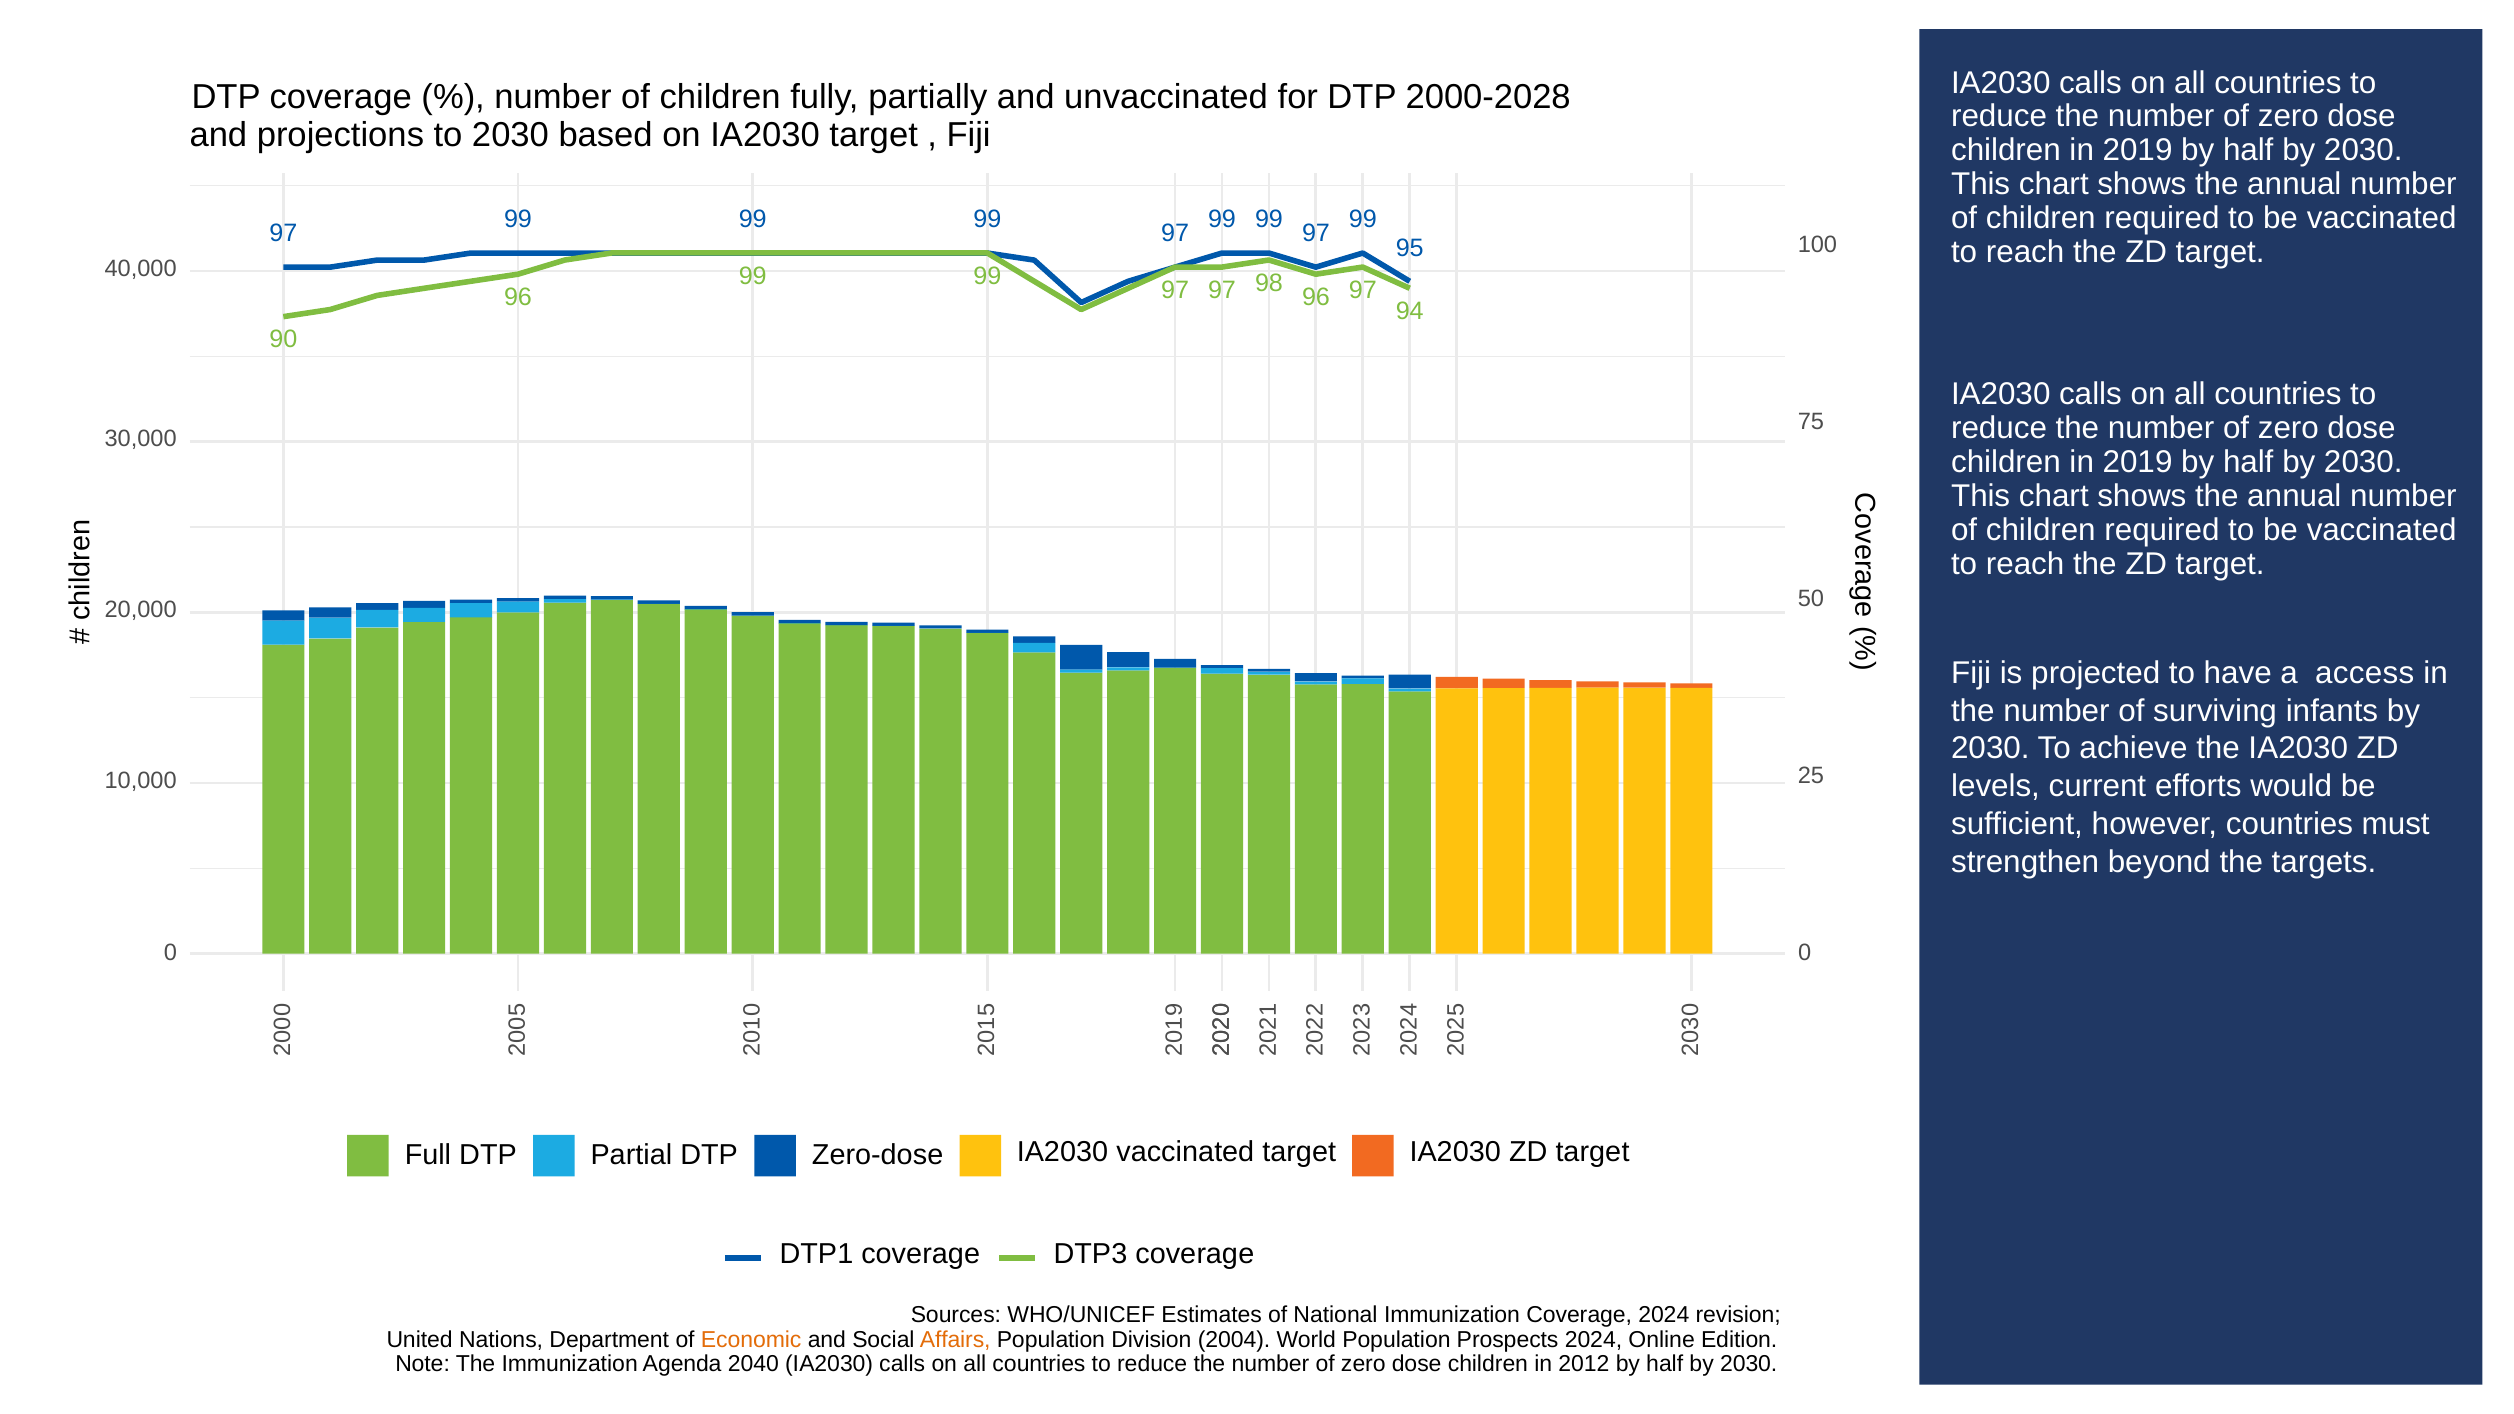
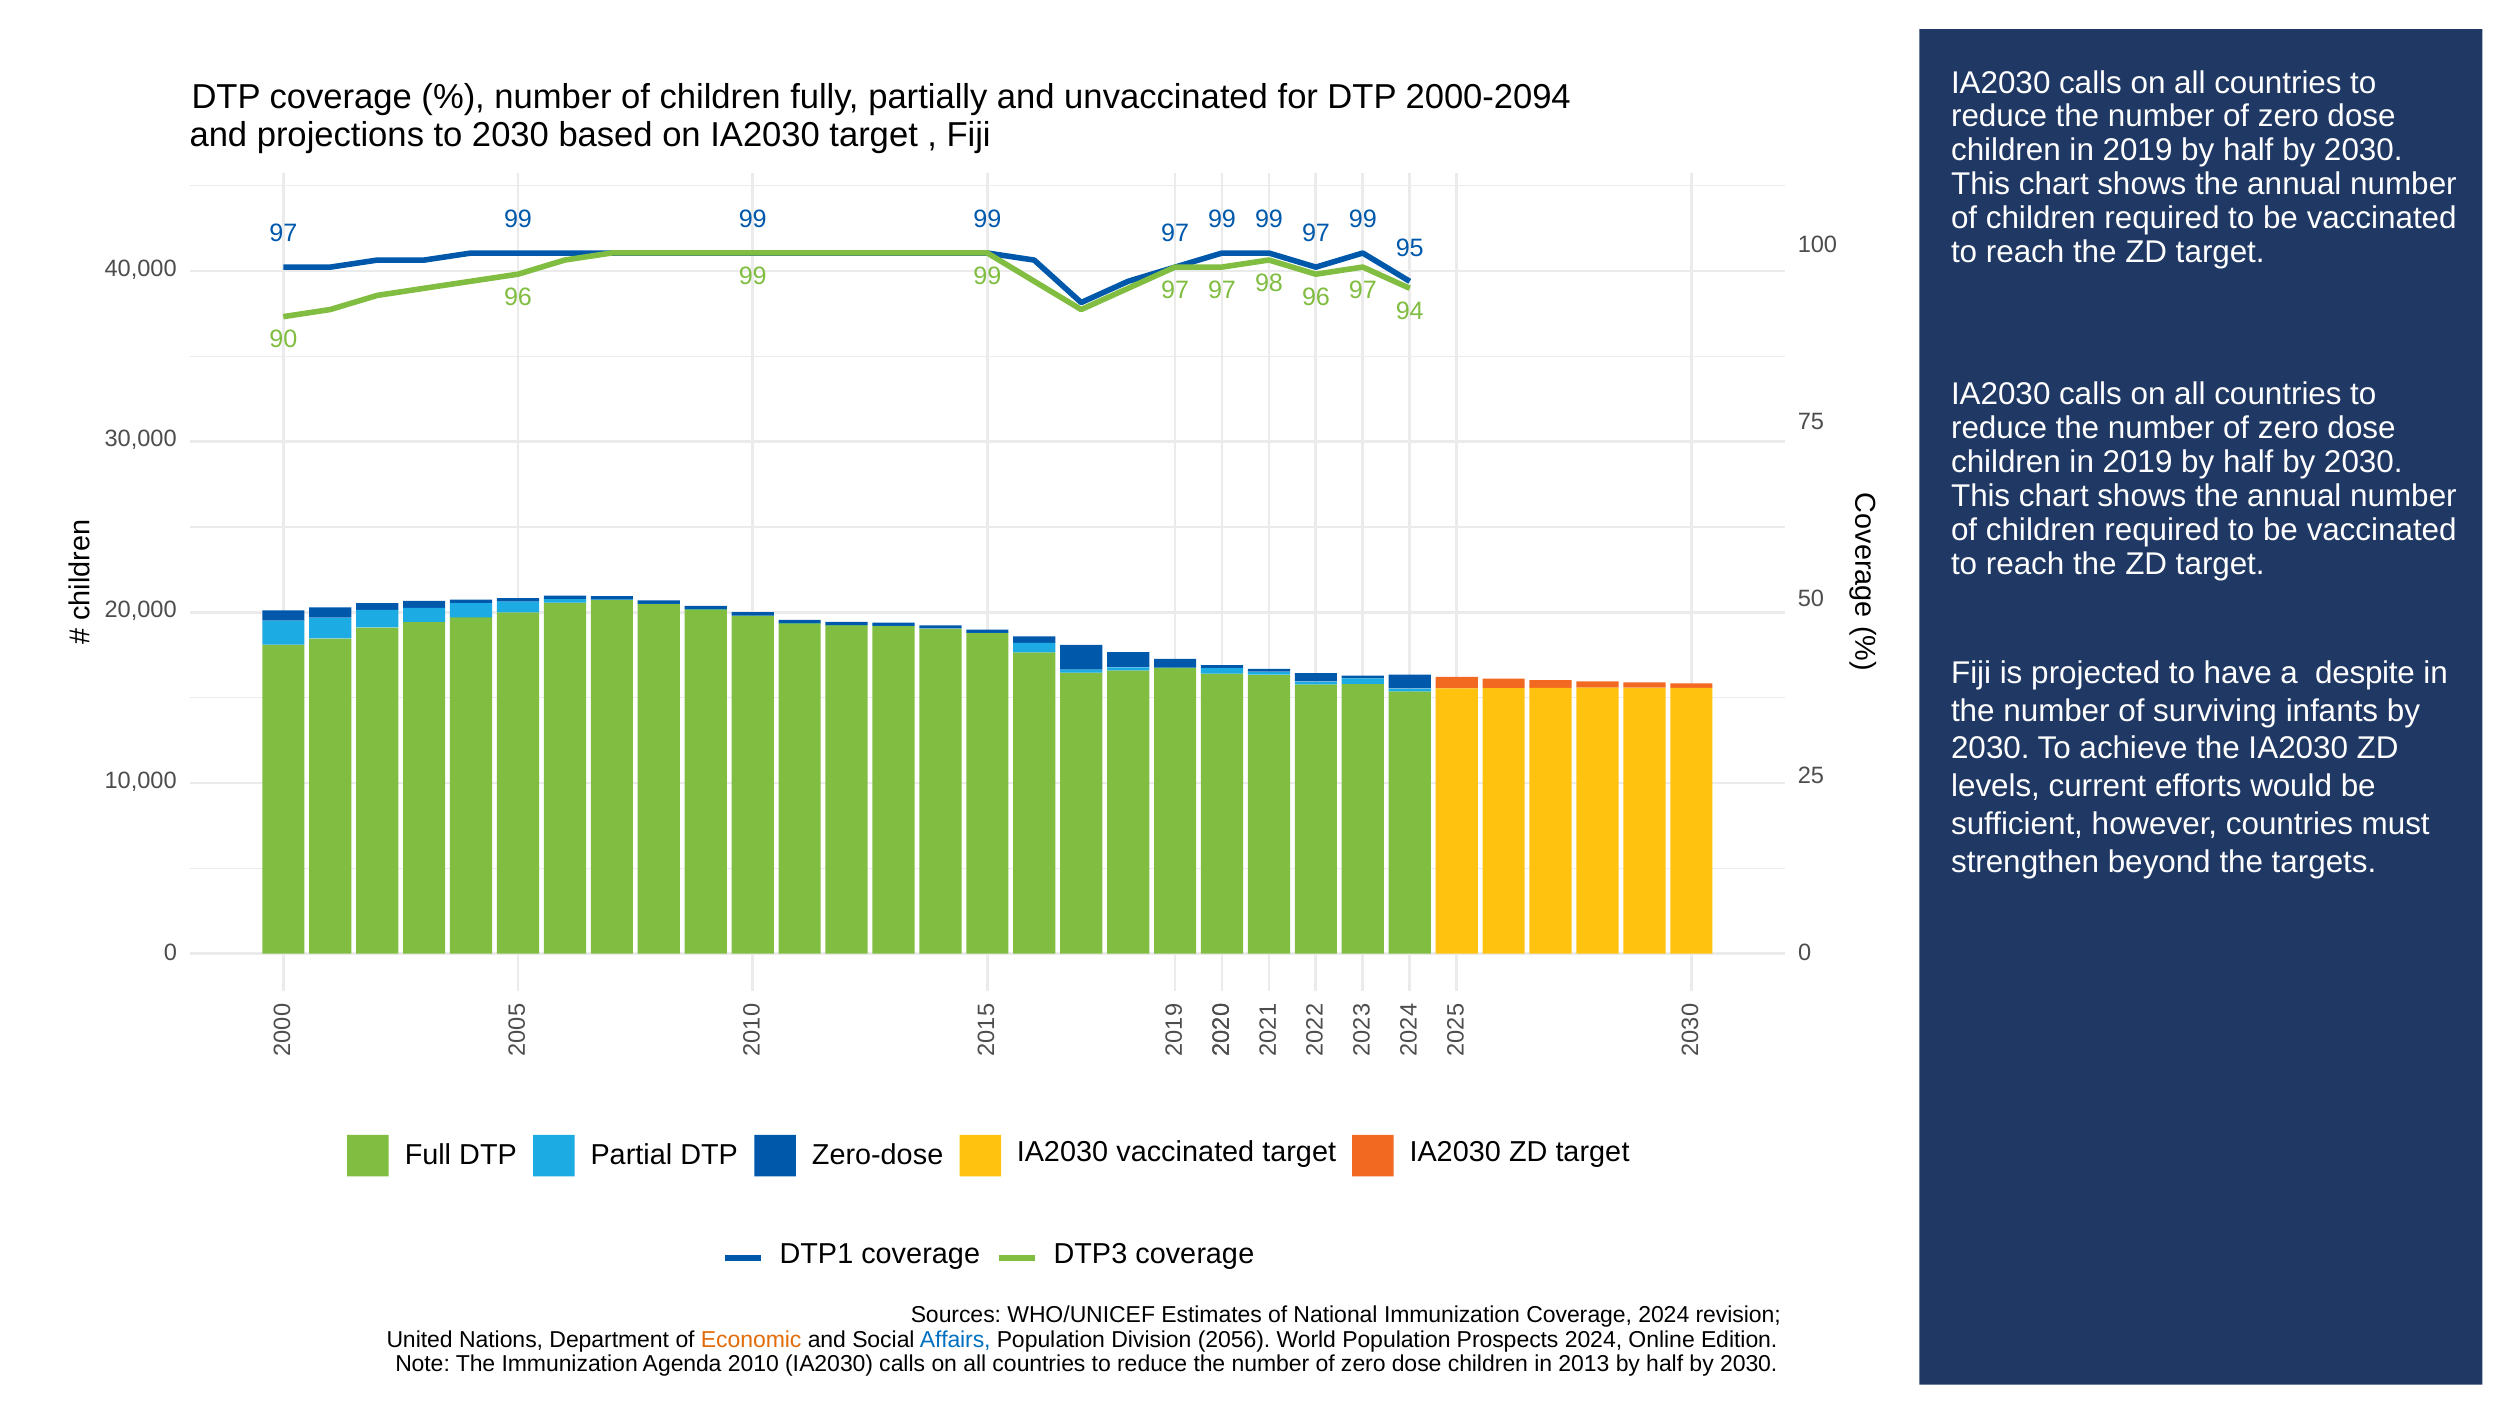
2000-2028: 2000-2028 -> 2000-2094 (1488, 97)
access: access -> despite (2365, 673)
Affairs colour: orange -> blue (955, 1340)
2004: 2004 -> 2056 (1234, 1340)
2040: 2040 -> 2010 (753, 1365)
2012: 2012 -> 2013 (1584, 1365)
